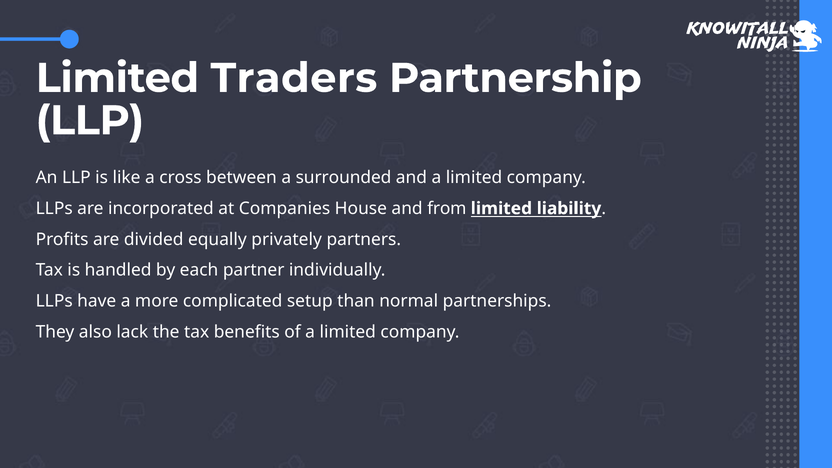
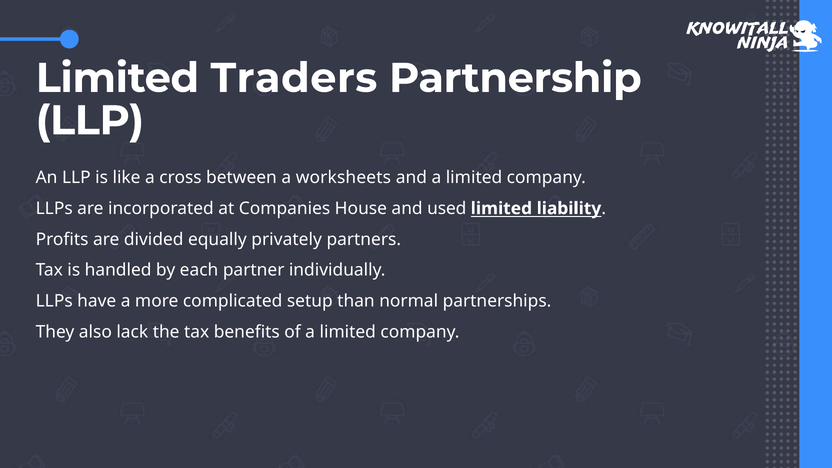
surrounded: surrounded -> worksheets (343, 178)
from: from -> used (447, 208)
